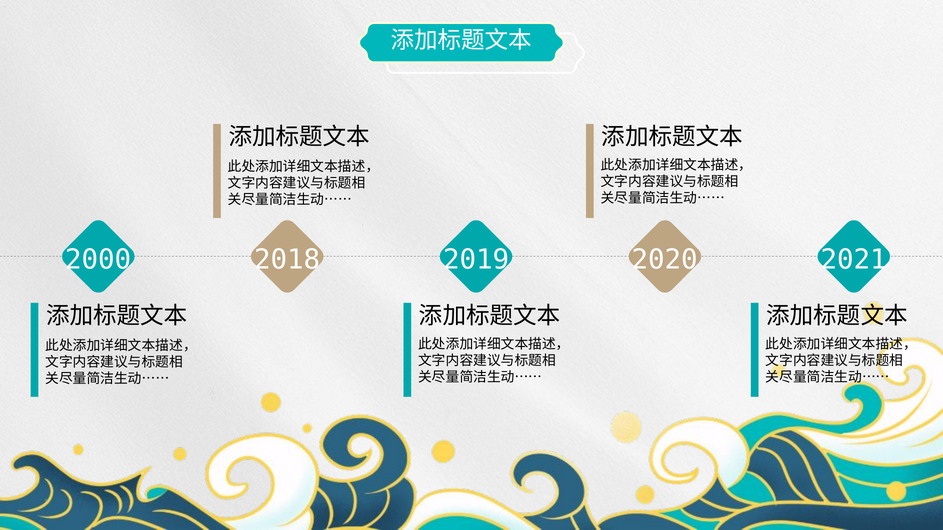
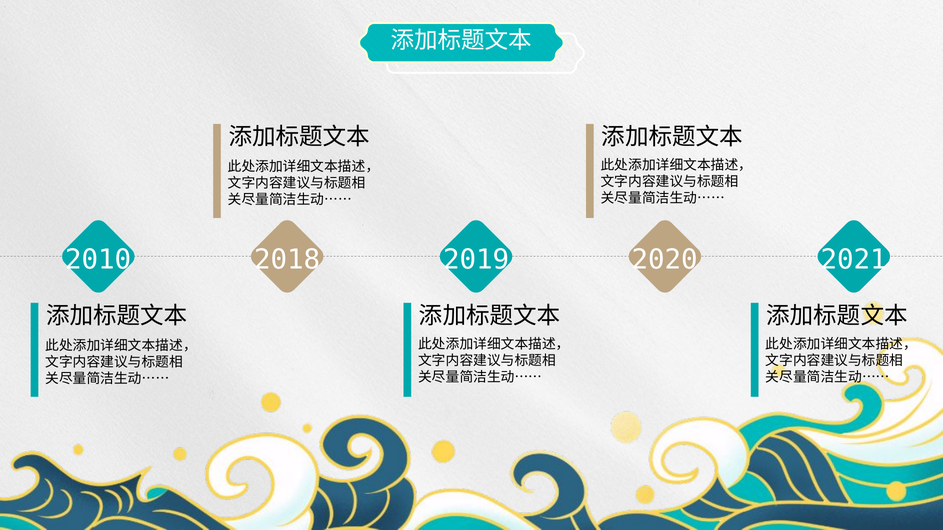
2000: 2000 -> 2010 (98, 260)
